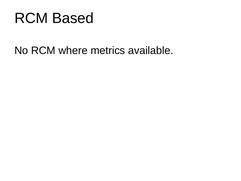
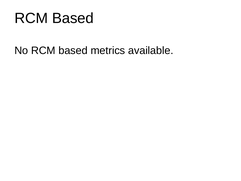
No RCM where: where -> based (73, 51)
